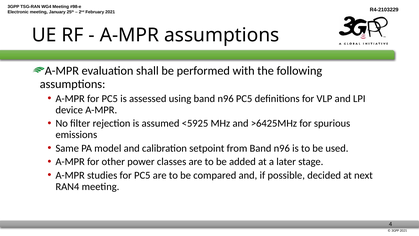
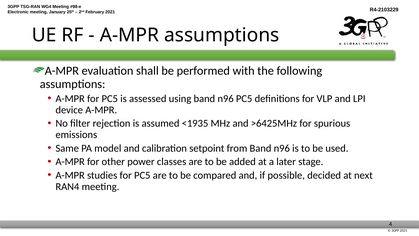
<5925: <5925 -> <1935 (195, 123)
